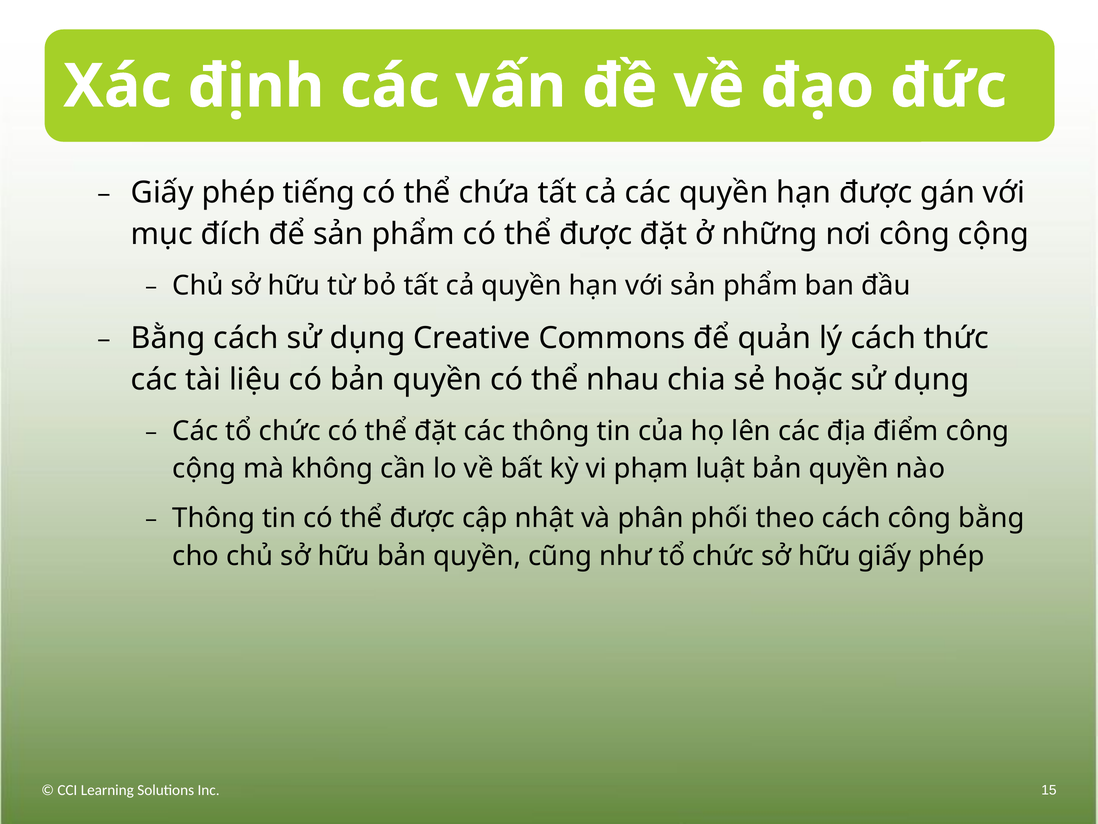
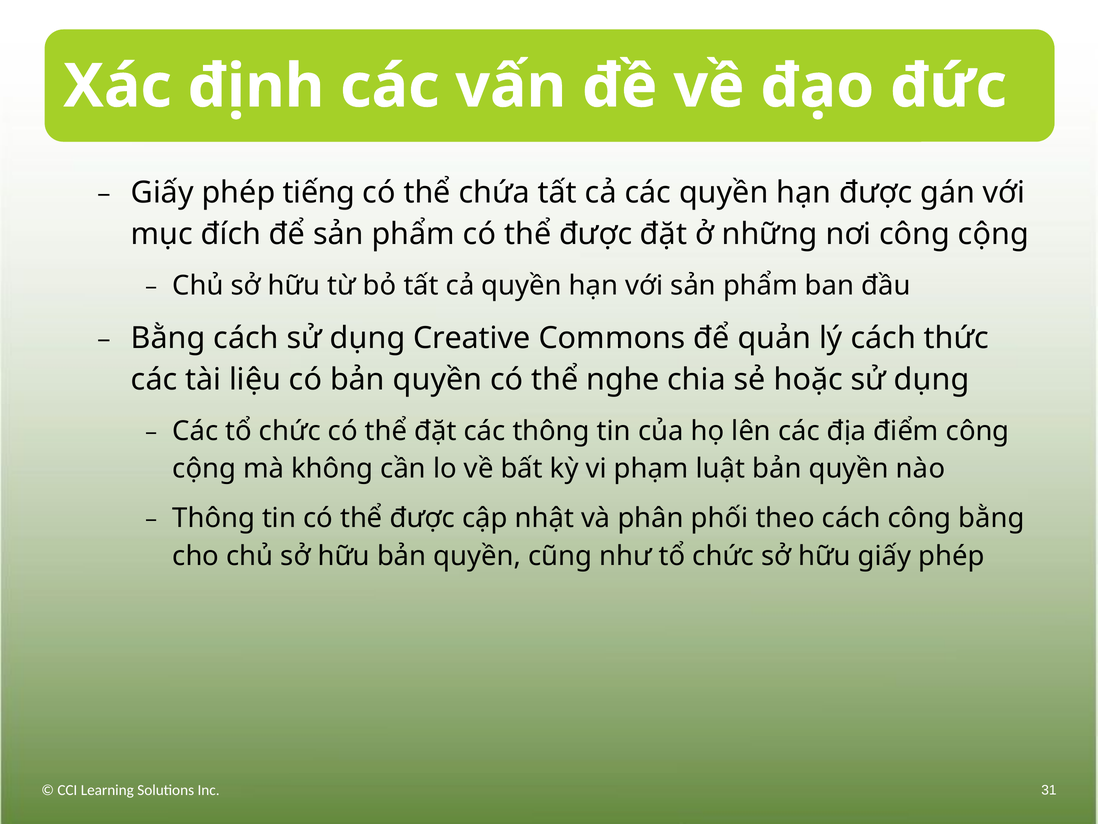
nhau: nhau -> nghe (623, 380)
15: 15 -> 31 (1049, 790)
